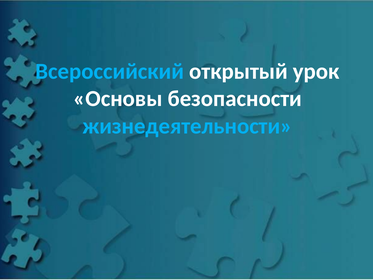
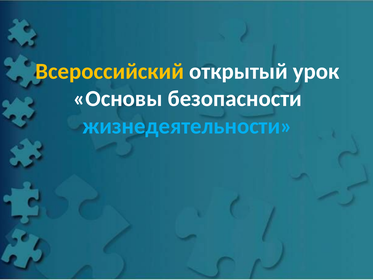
Всероссийский colour: light blue -> yellow (110, 71)
